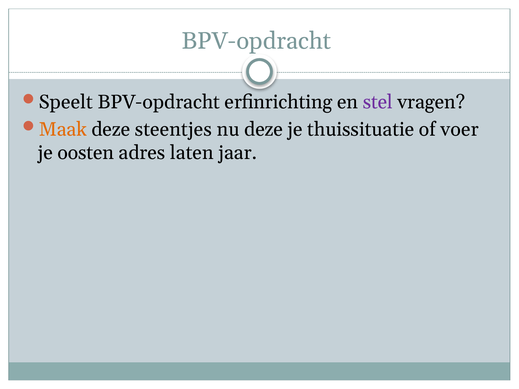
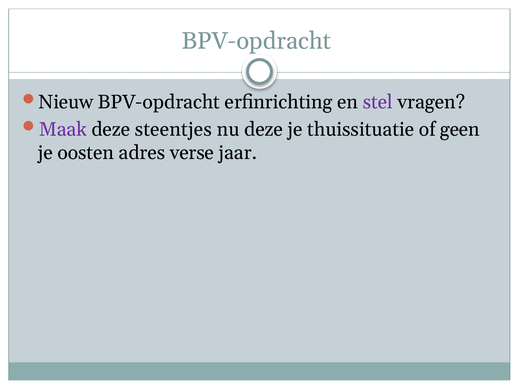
Speelt: Speelt -> Nieuw (66, 102)
Maak colour: orange -> purple (63, 130)
voer: voer -> geen (460, 130)
laten: laten -> verse (192, 153)
